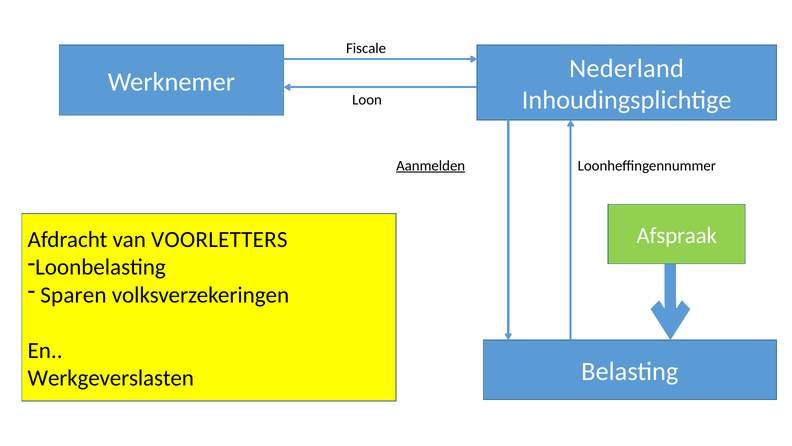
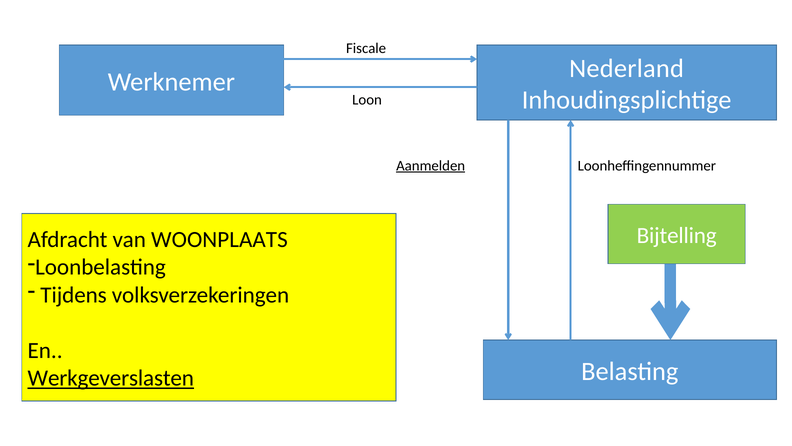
Afspraak: Afspraak -> Bijtelling (677, 235)
VOORLETTERS: VOORLETTERS -> WOONPLAATS (219, 239)
Sparen: Sparen -> Tijdens (74, 295)
Werkgeverslasten underline: none -> present (111, 378)
